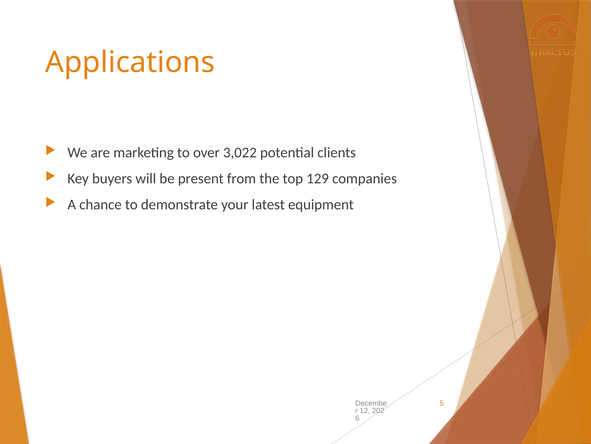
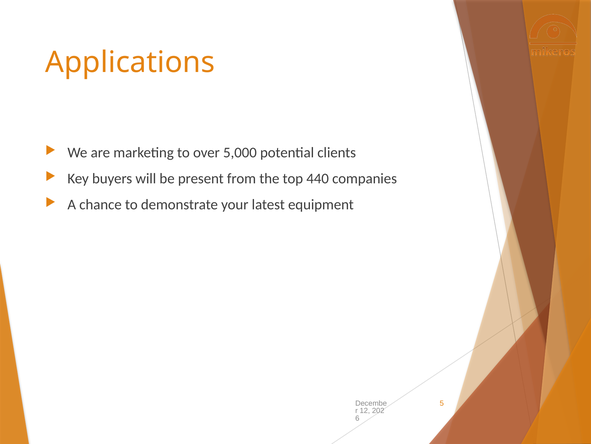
3,022: 3,022 -> 5,000 (240, 153)
129: 129 -> 440 (318, 178)
